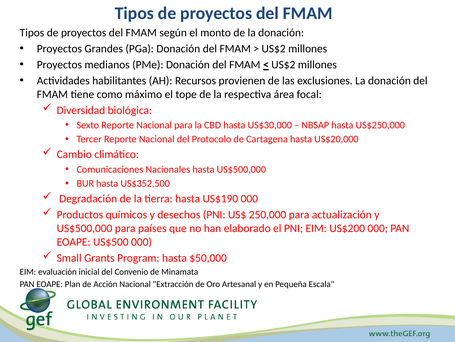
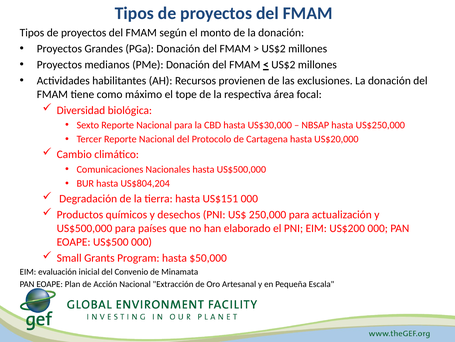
US$352,500: US$352,500 -> US$804,204 (145, 183)
US$190: US$190 -> US$151 (220, 198)
